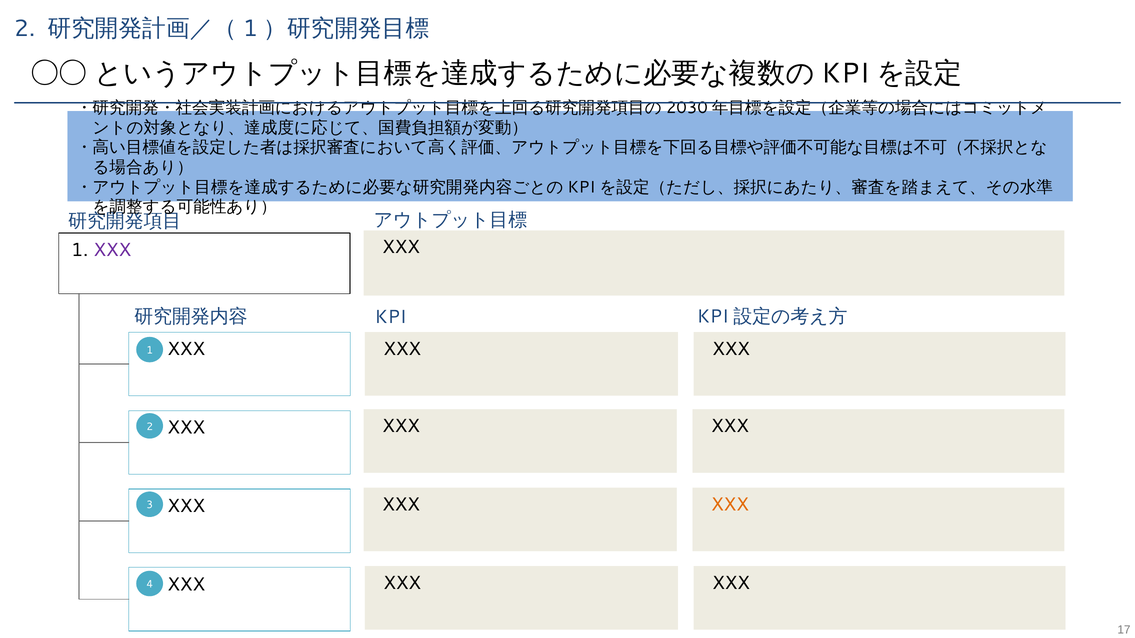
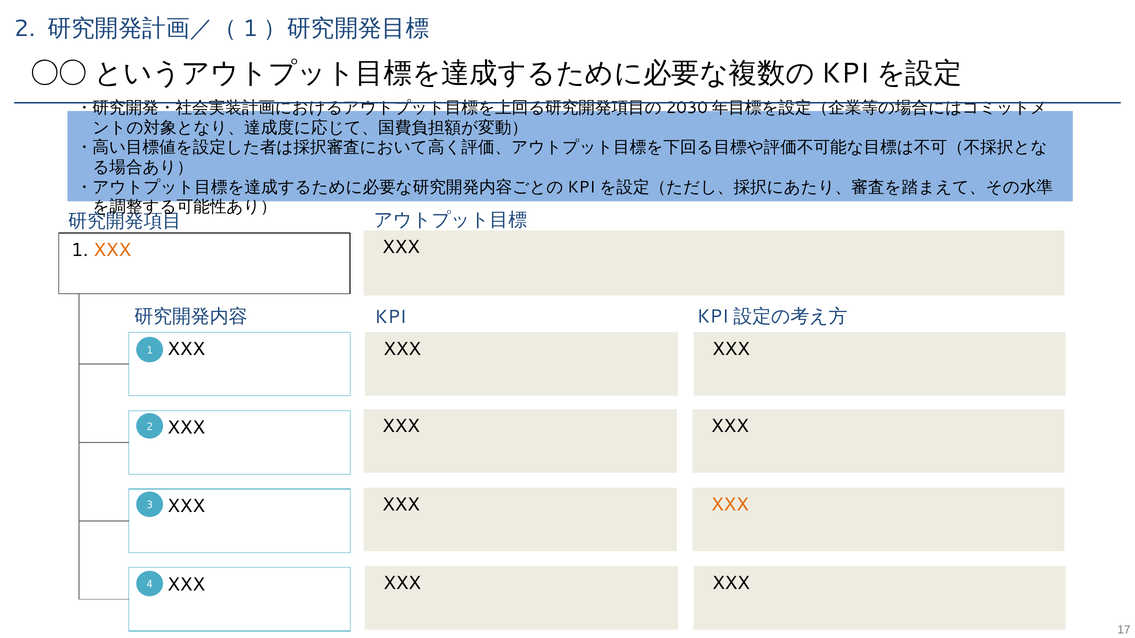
XXX colour: purple -> orange (112, 250)
